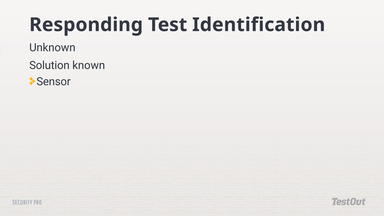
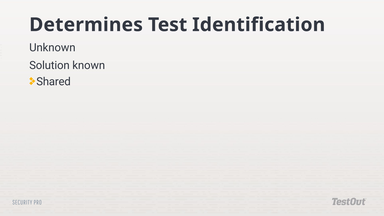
Responding: Responding -> Determines (86, 25)
Sensor: Sensor -> Shared (54, 82)
